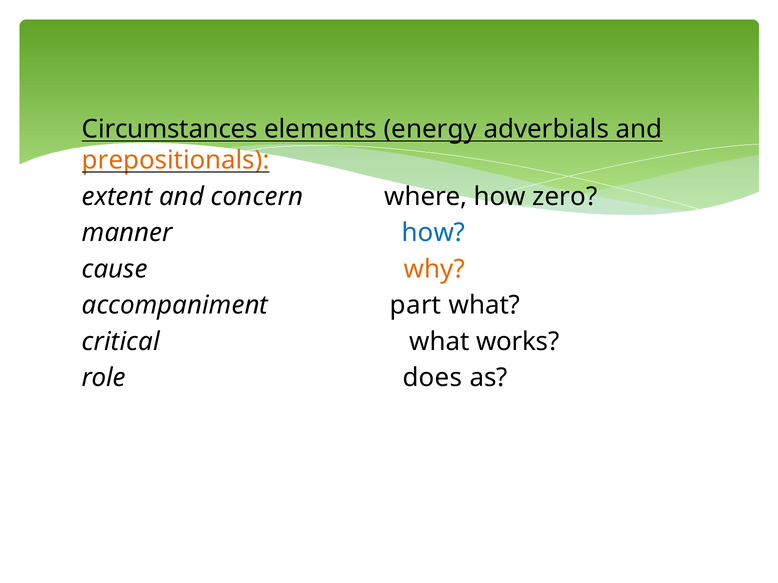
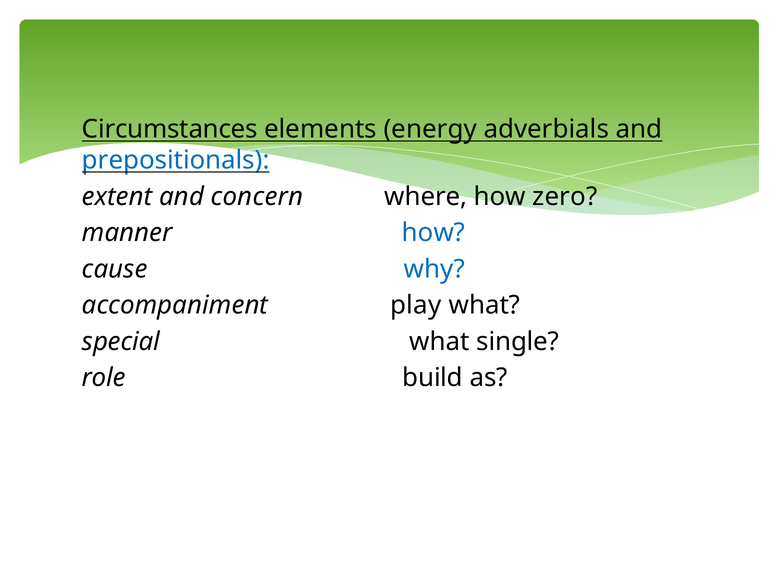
prepositionals colour: orange -> blue (176, 160)
why colour: orange -> blue (434, 269)
part: part -> play (416, 306)
critical: critical -> special (121, 342)
works: works -> single (518, 342)
does: does -> build (433, 378)
